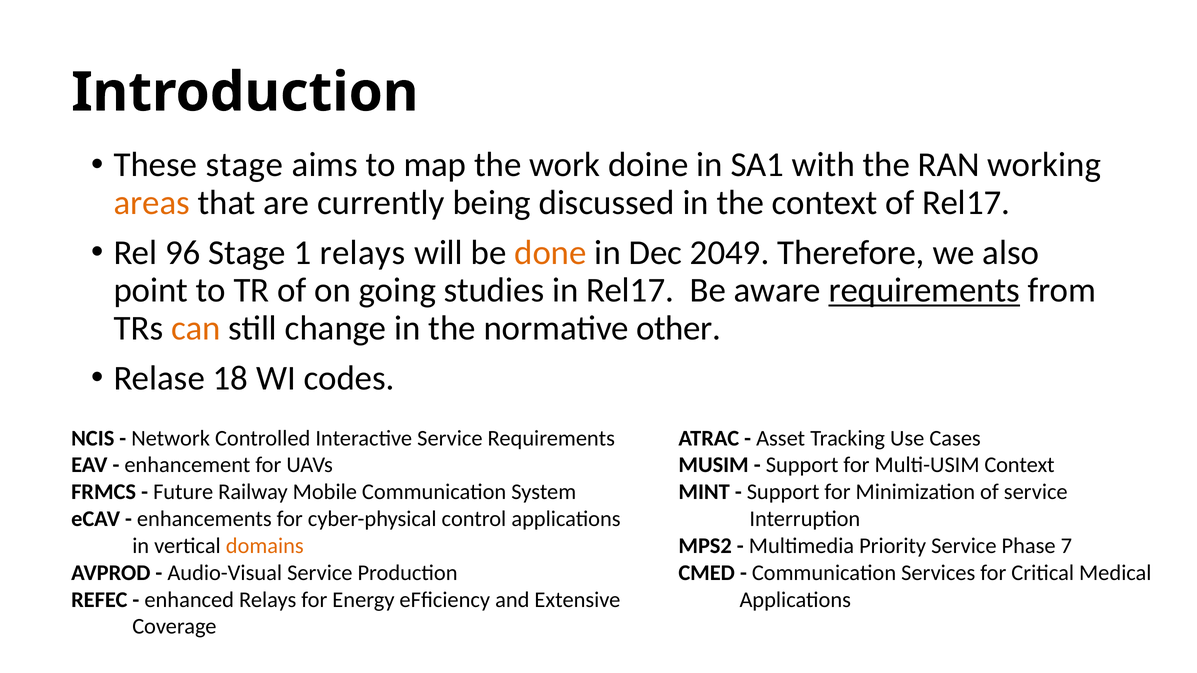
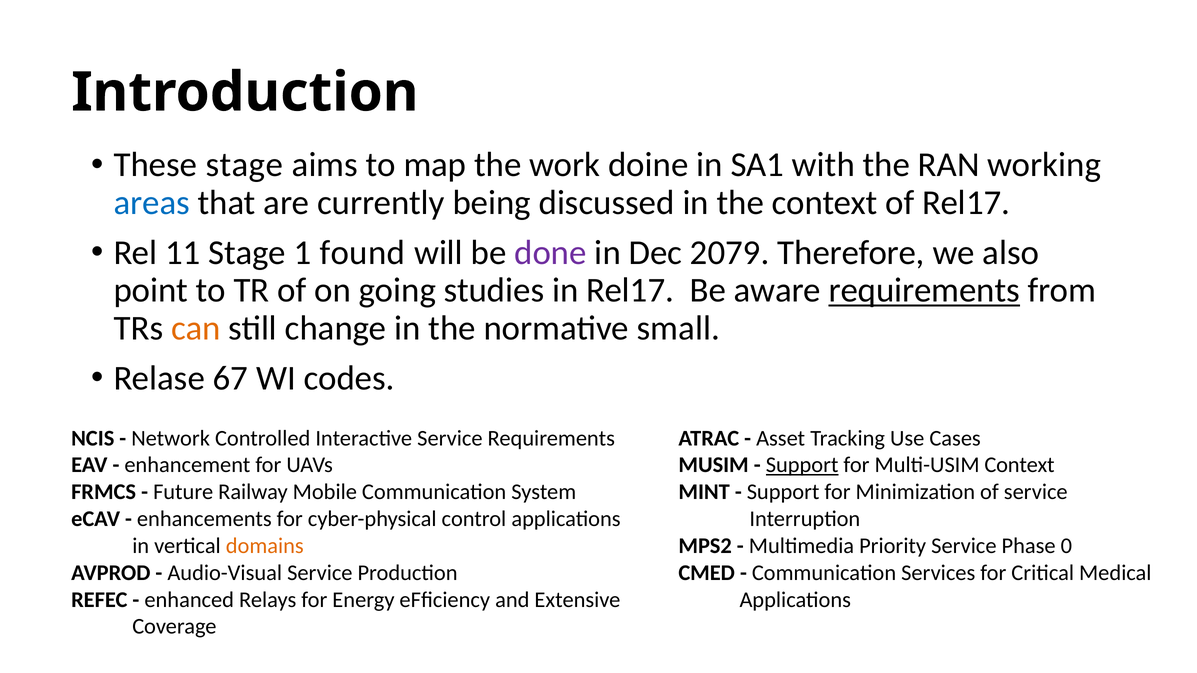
areas colour: orange -> blue (152, 203)
96: 96 -> 11 (183, 253)
1 relays: relays -> found (362, 253)
done colour: orange -> purple (550, 253)
2049: 2049 -> 2079 (730, 253)
other: other -> small (678, 328)
18: 18 -> 67 (231, 378)
Support underline: none -> present (802, 465)
7: 7 -> 0 (1066, 546)
